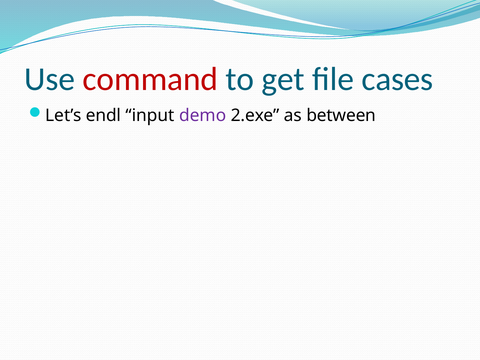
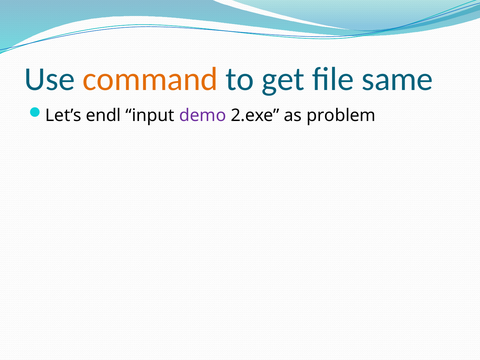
command colour: red -> orange (150, 79)
cases: cases -> same (397, 79)
between: between -> problem (341, 116)
